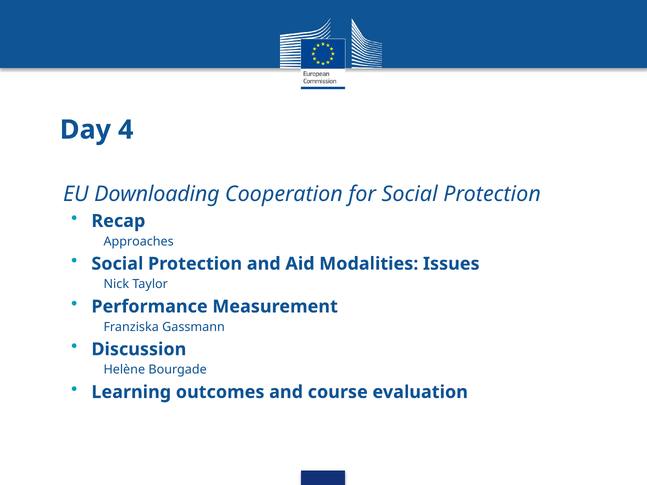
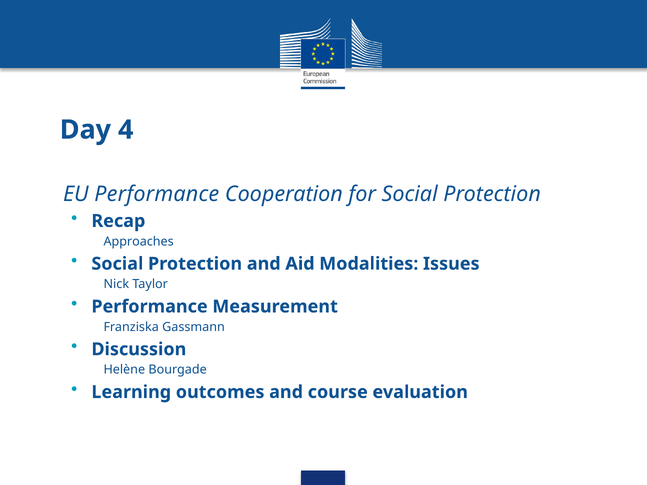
EU Downloading: Downloading -> Performance (157, 194)
